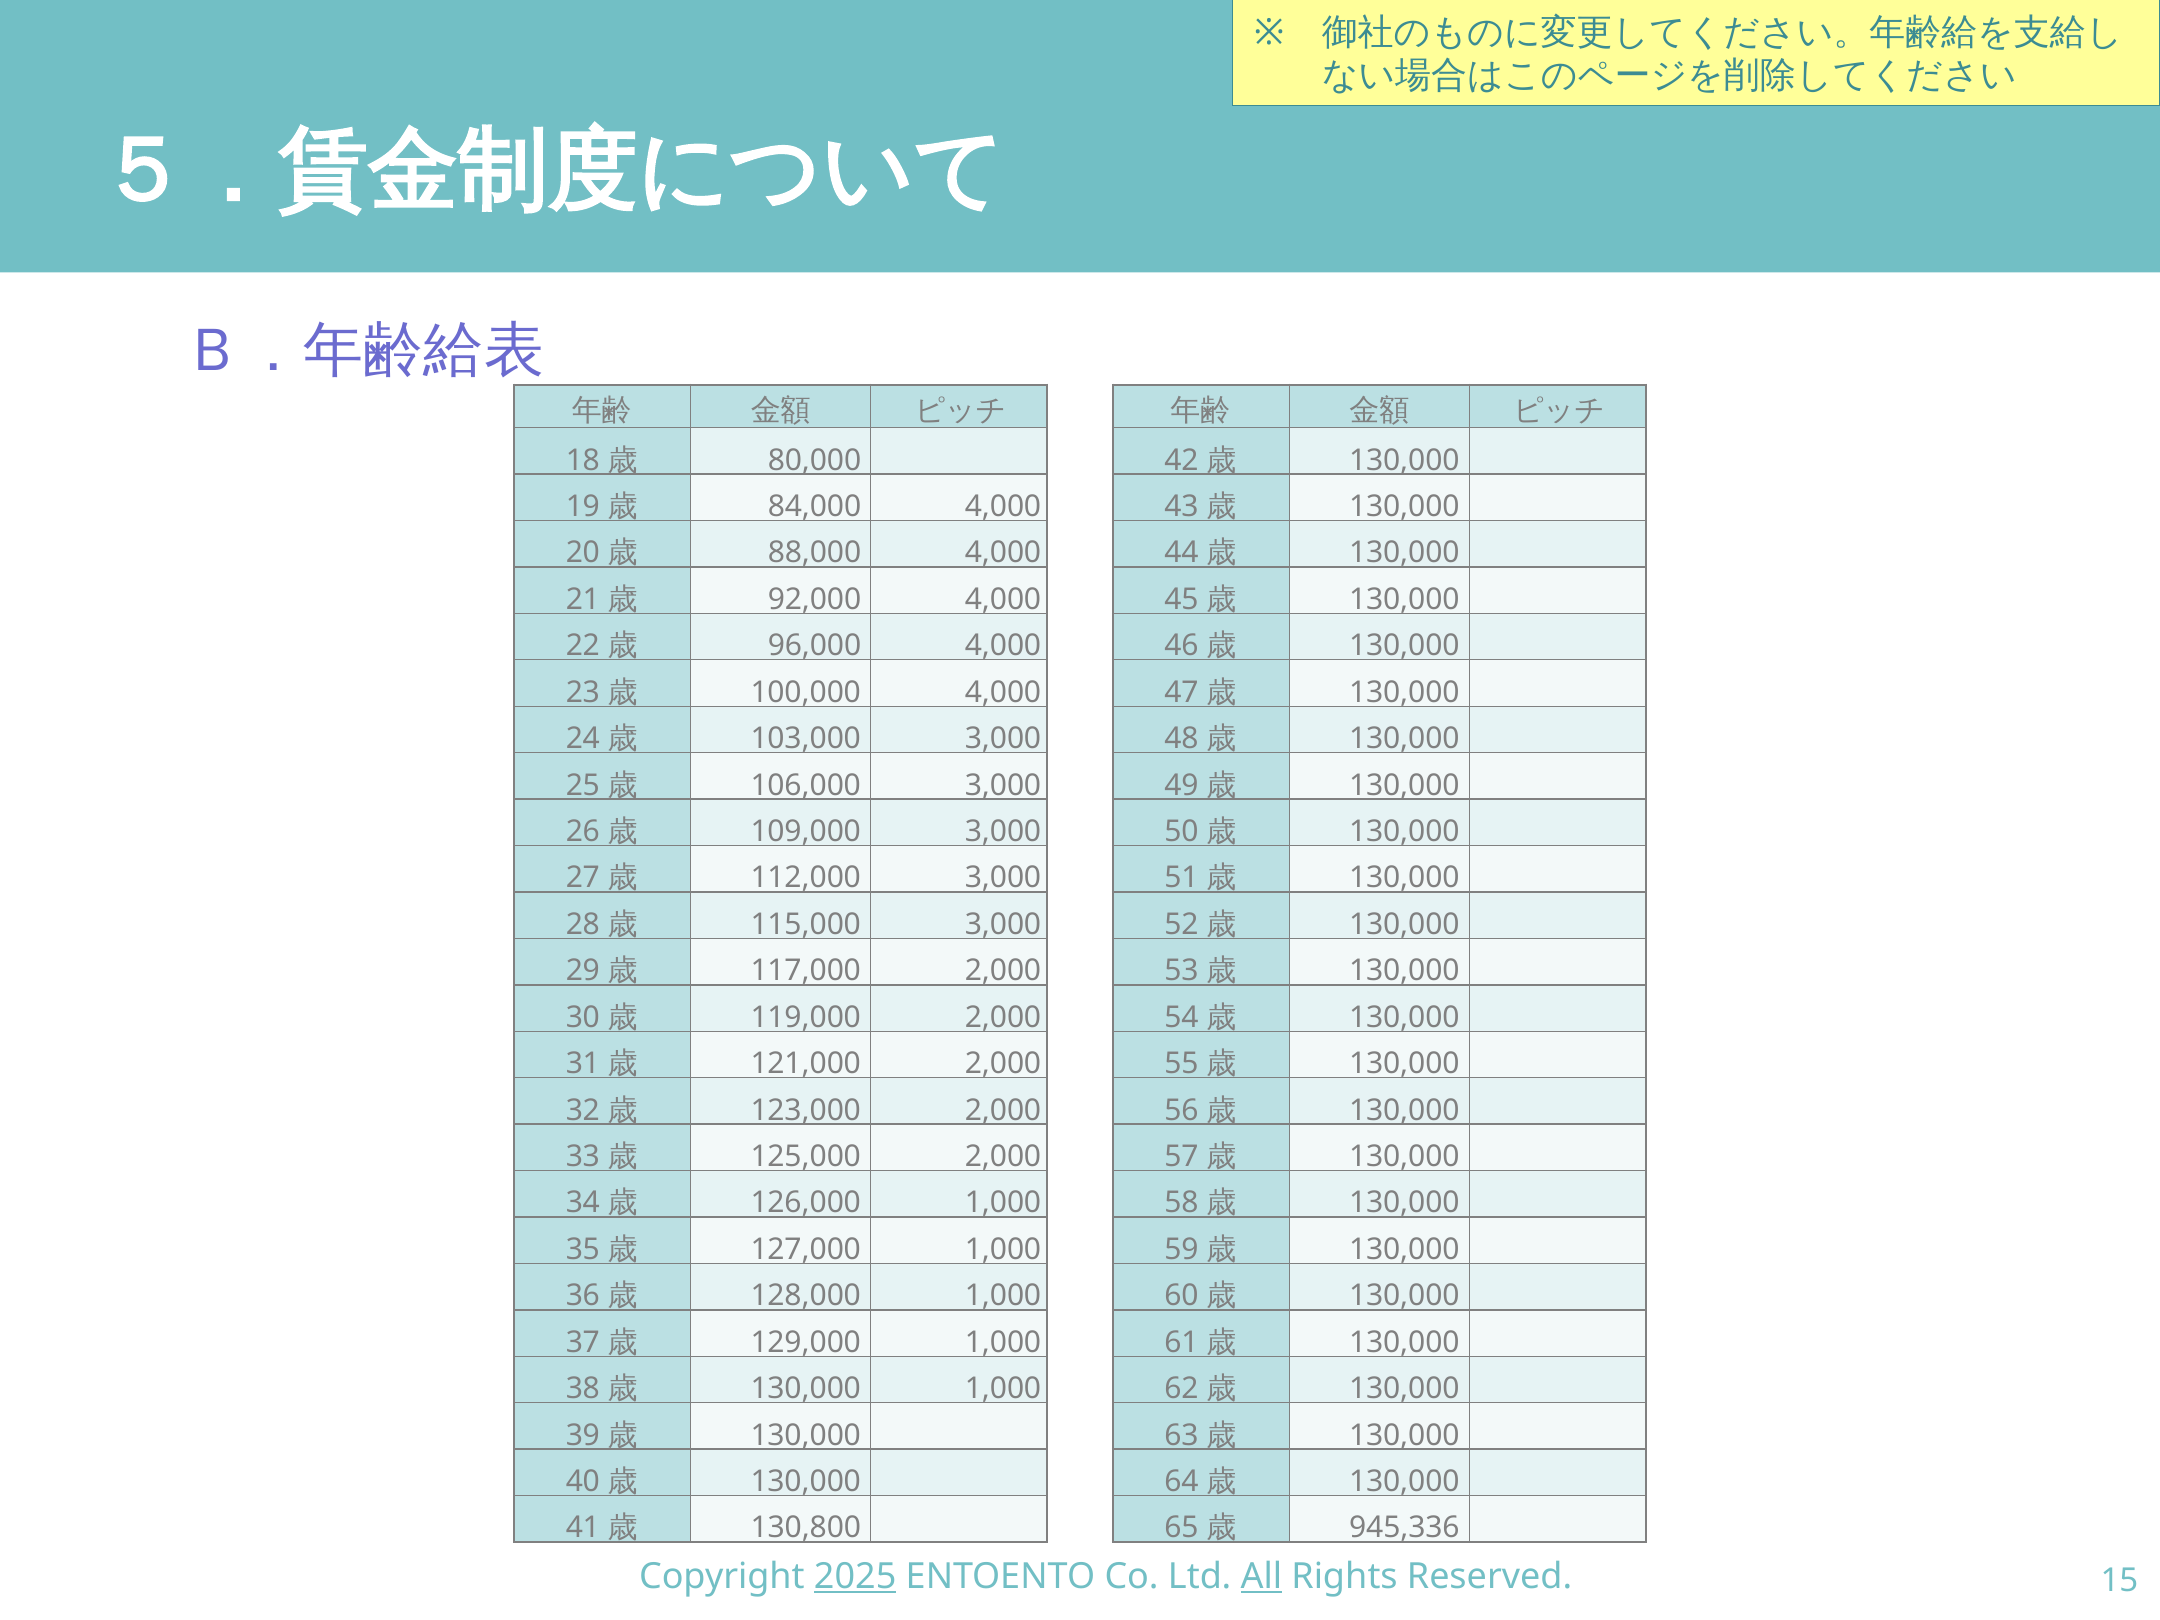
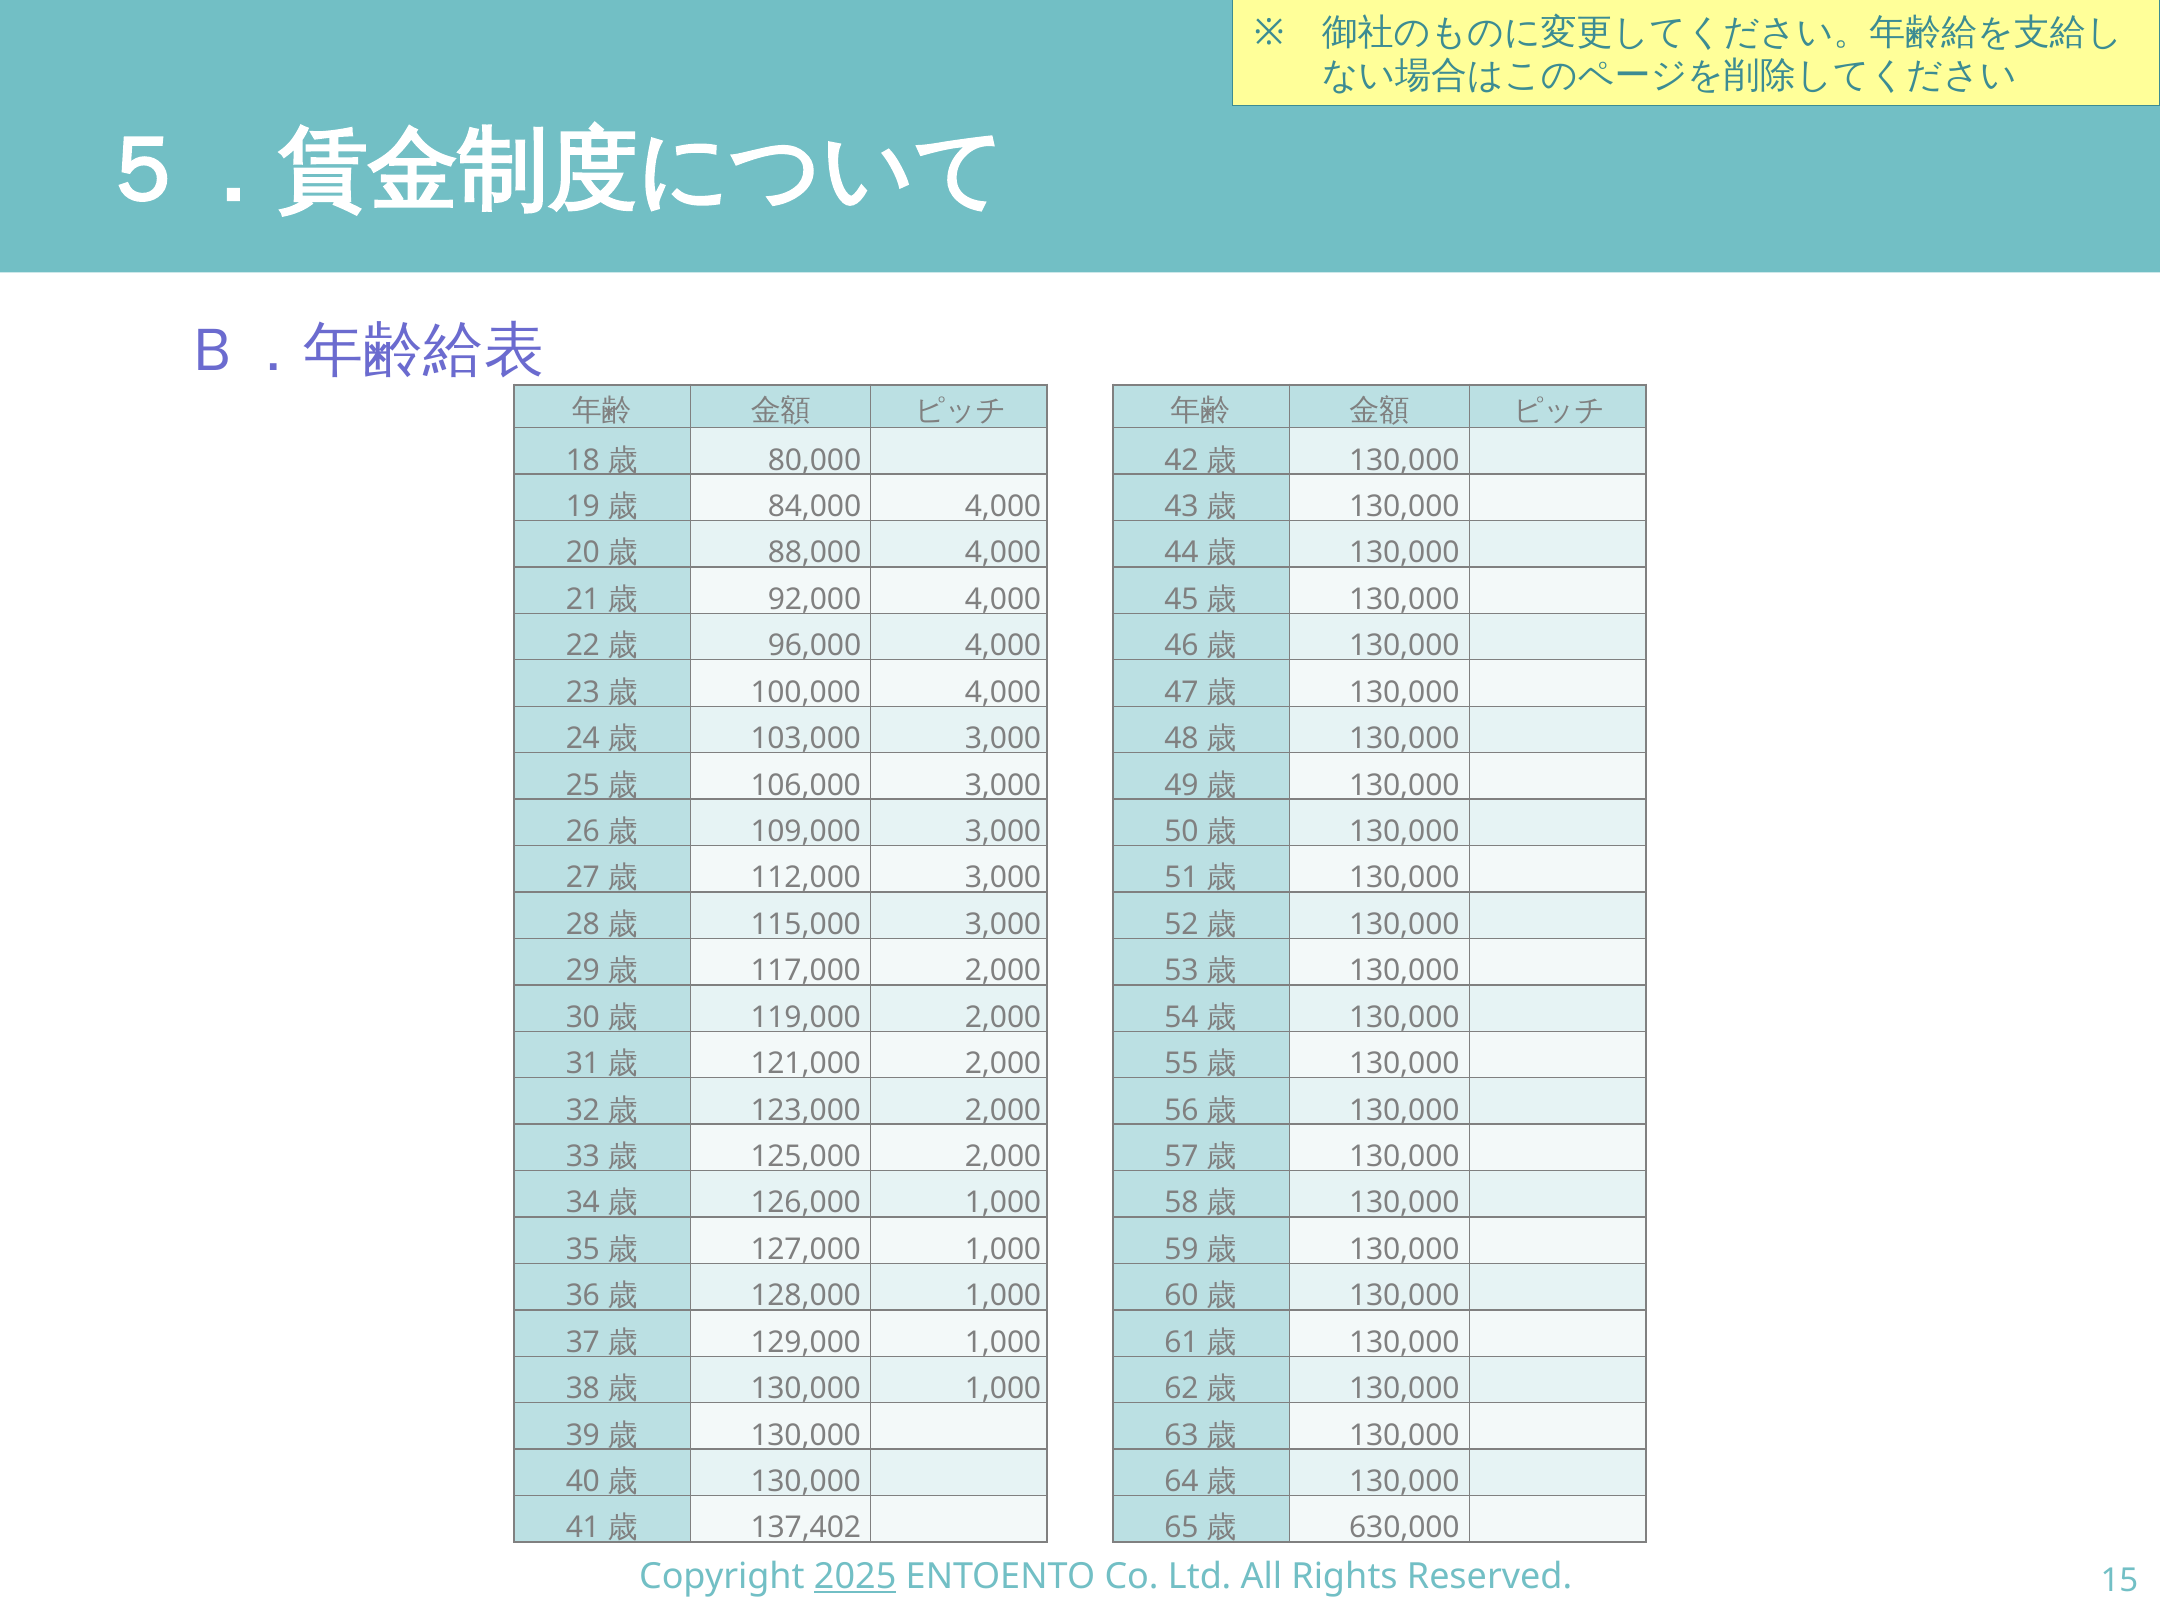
130,800: 130,800 -> 137,402 (806, 1528)
945,336: 945,336 -> 630,000 (1404, 1528)
All underline: present -> none (1261, 1576)
